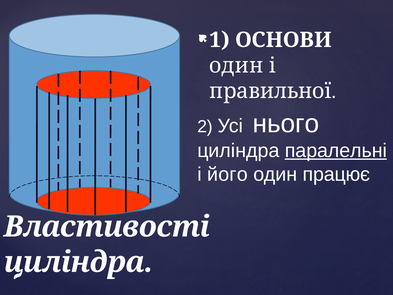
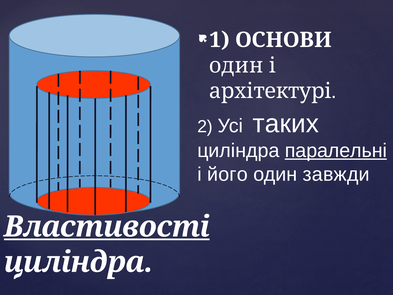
правильної: правильної -> архітектурі (270, 91)
нього: нього -> таких (286, 124)
працює: працює -> завжди (336, 174)
Властивості underline: none -> present (107, 227)
